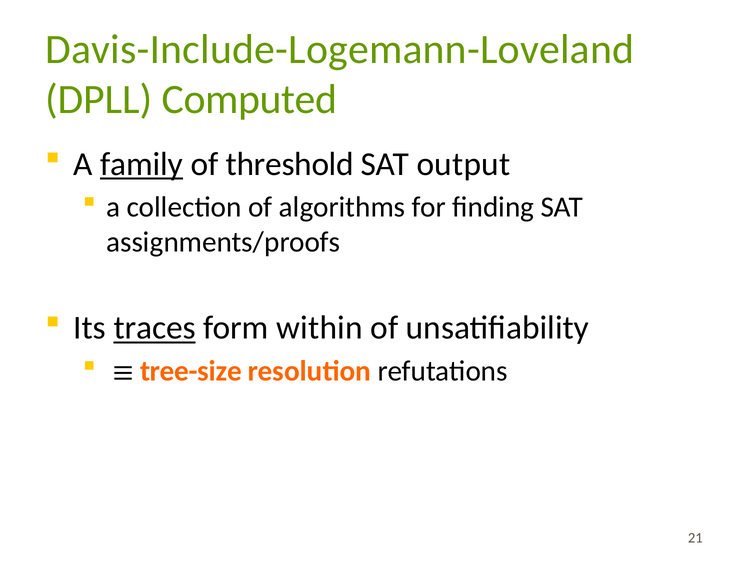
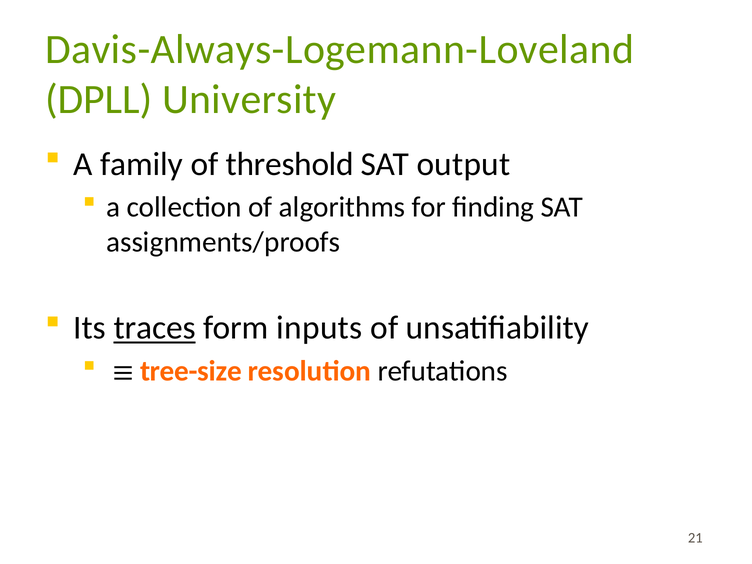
Davis-Include-Logemann-Loveland: Davis-Include-Logemann-Loveland -> Davis-Always-Logemann-Loveland (340, 49)
Computed: Computed -> University (249, 99)
family underline: present -> none (142, 164)
within: within -> inputs (319, 328)
